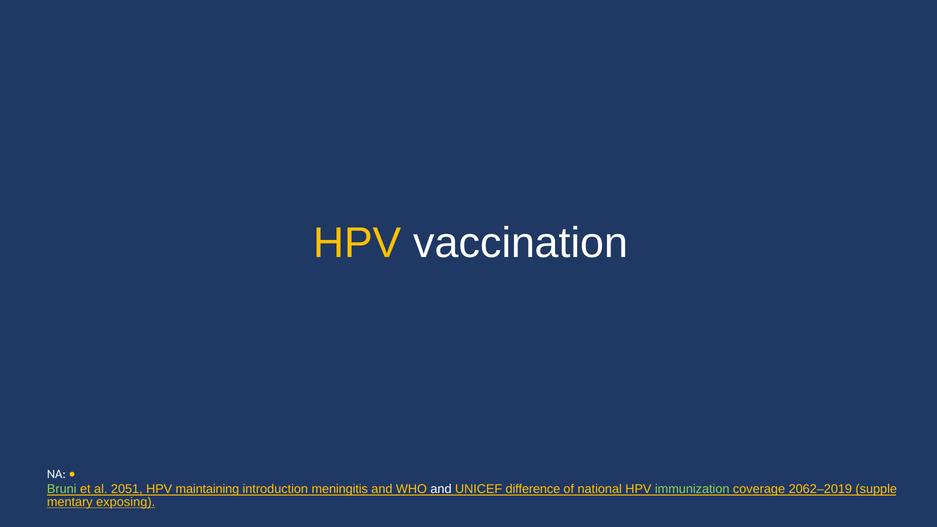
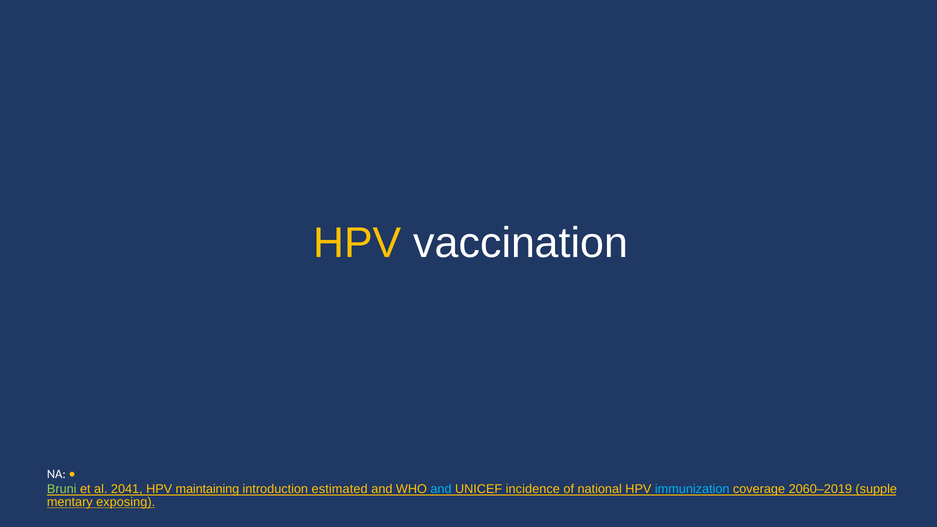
2051: 2051 -> 2041 (127, 489)
meningitis: meningitis -> estimated (340, 489)
and colour: white -> light blue (441, 489)
difference: difference -> incidence (533, 489)
immunization colour: light green -> light blue (692, 489)
2062–2019: 2062–2019 -> 2060–2019 (820, 489)
